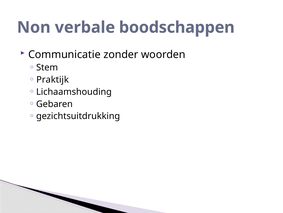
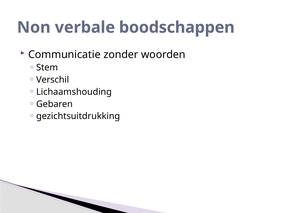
Praktijk: Praktijk -> Verschil (53, 79)
